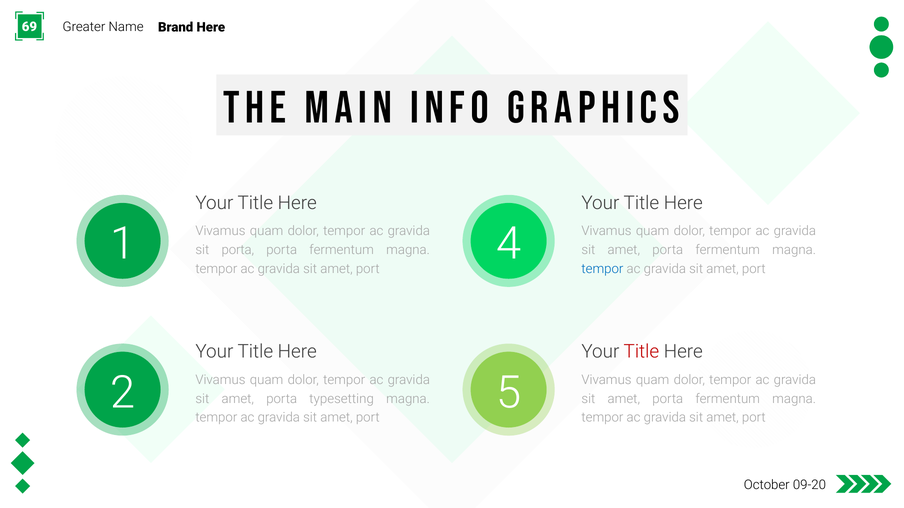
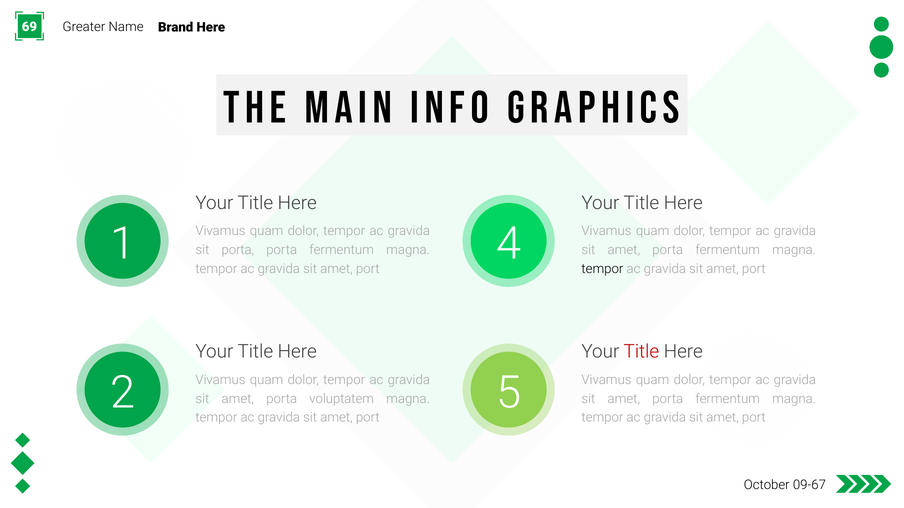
tempor colour: blue -> black (602, 269)
typesetting: typesetting -> voluptatem (342, 399)
09-20: 09-20 -> 09-67 (809, 485)
